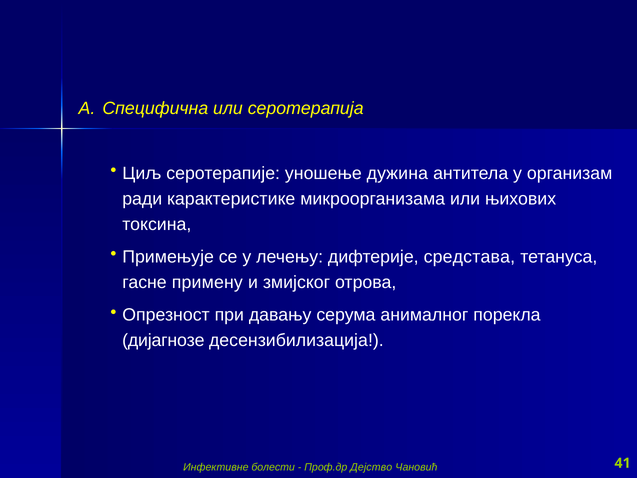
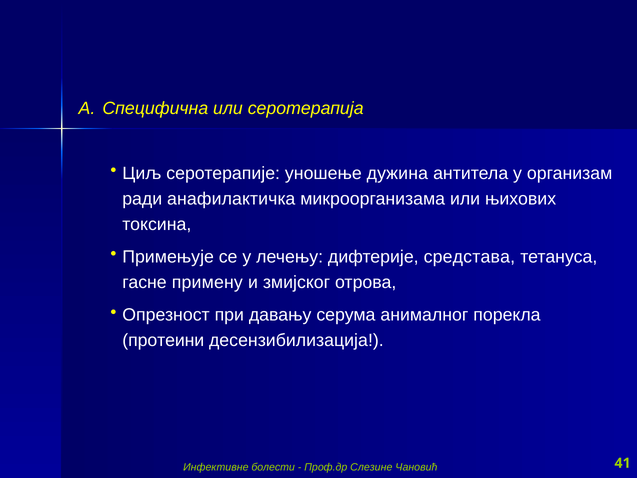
карактеристике: карактеристике -> анафилактичка (231, 199)
дијагнозе: дијагнозе -> протеини (163, 340)
Дејство: Дејство -> Слезине (371, 467)
